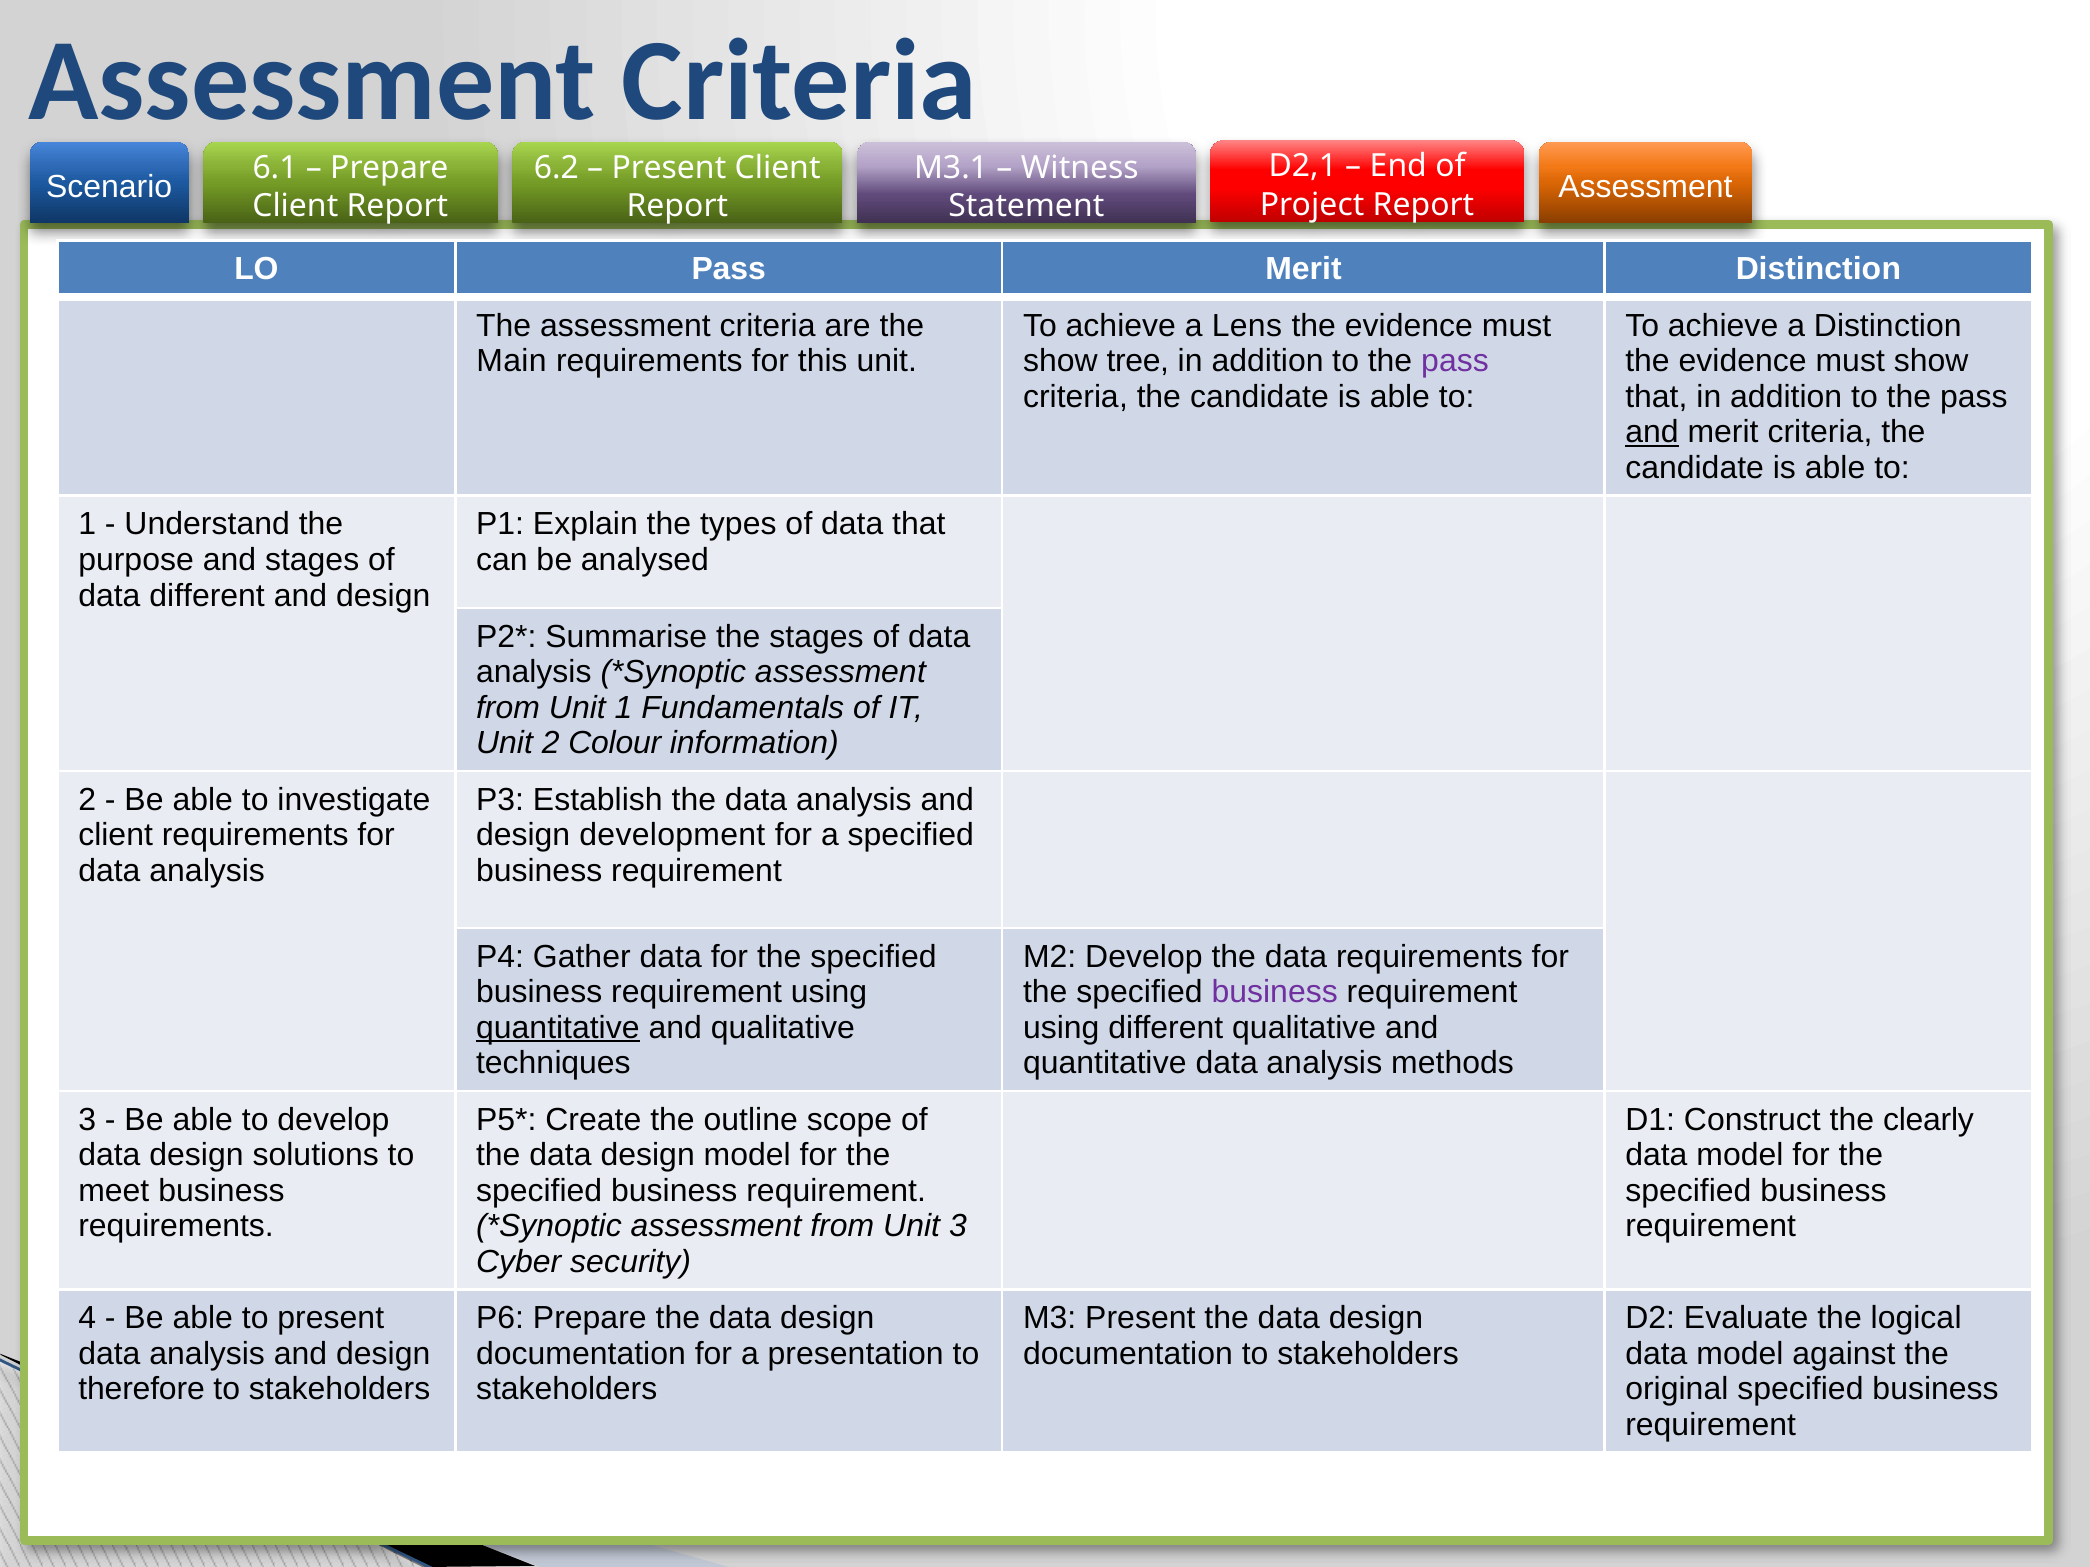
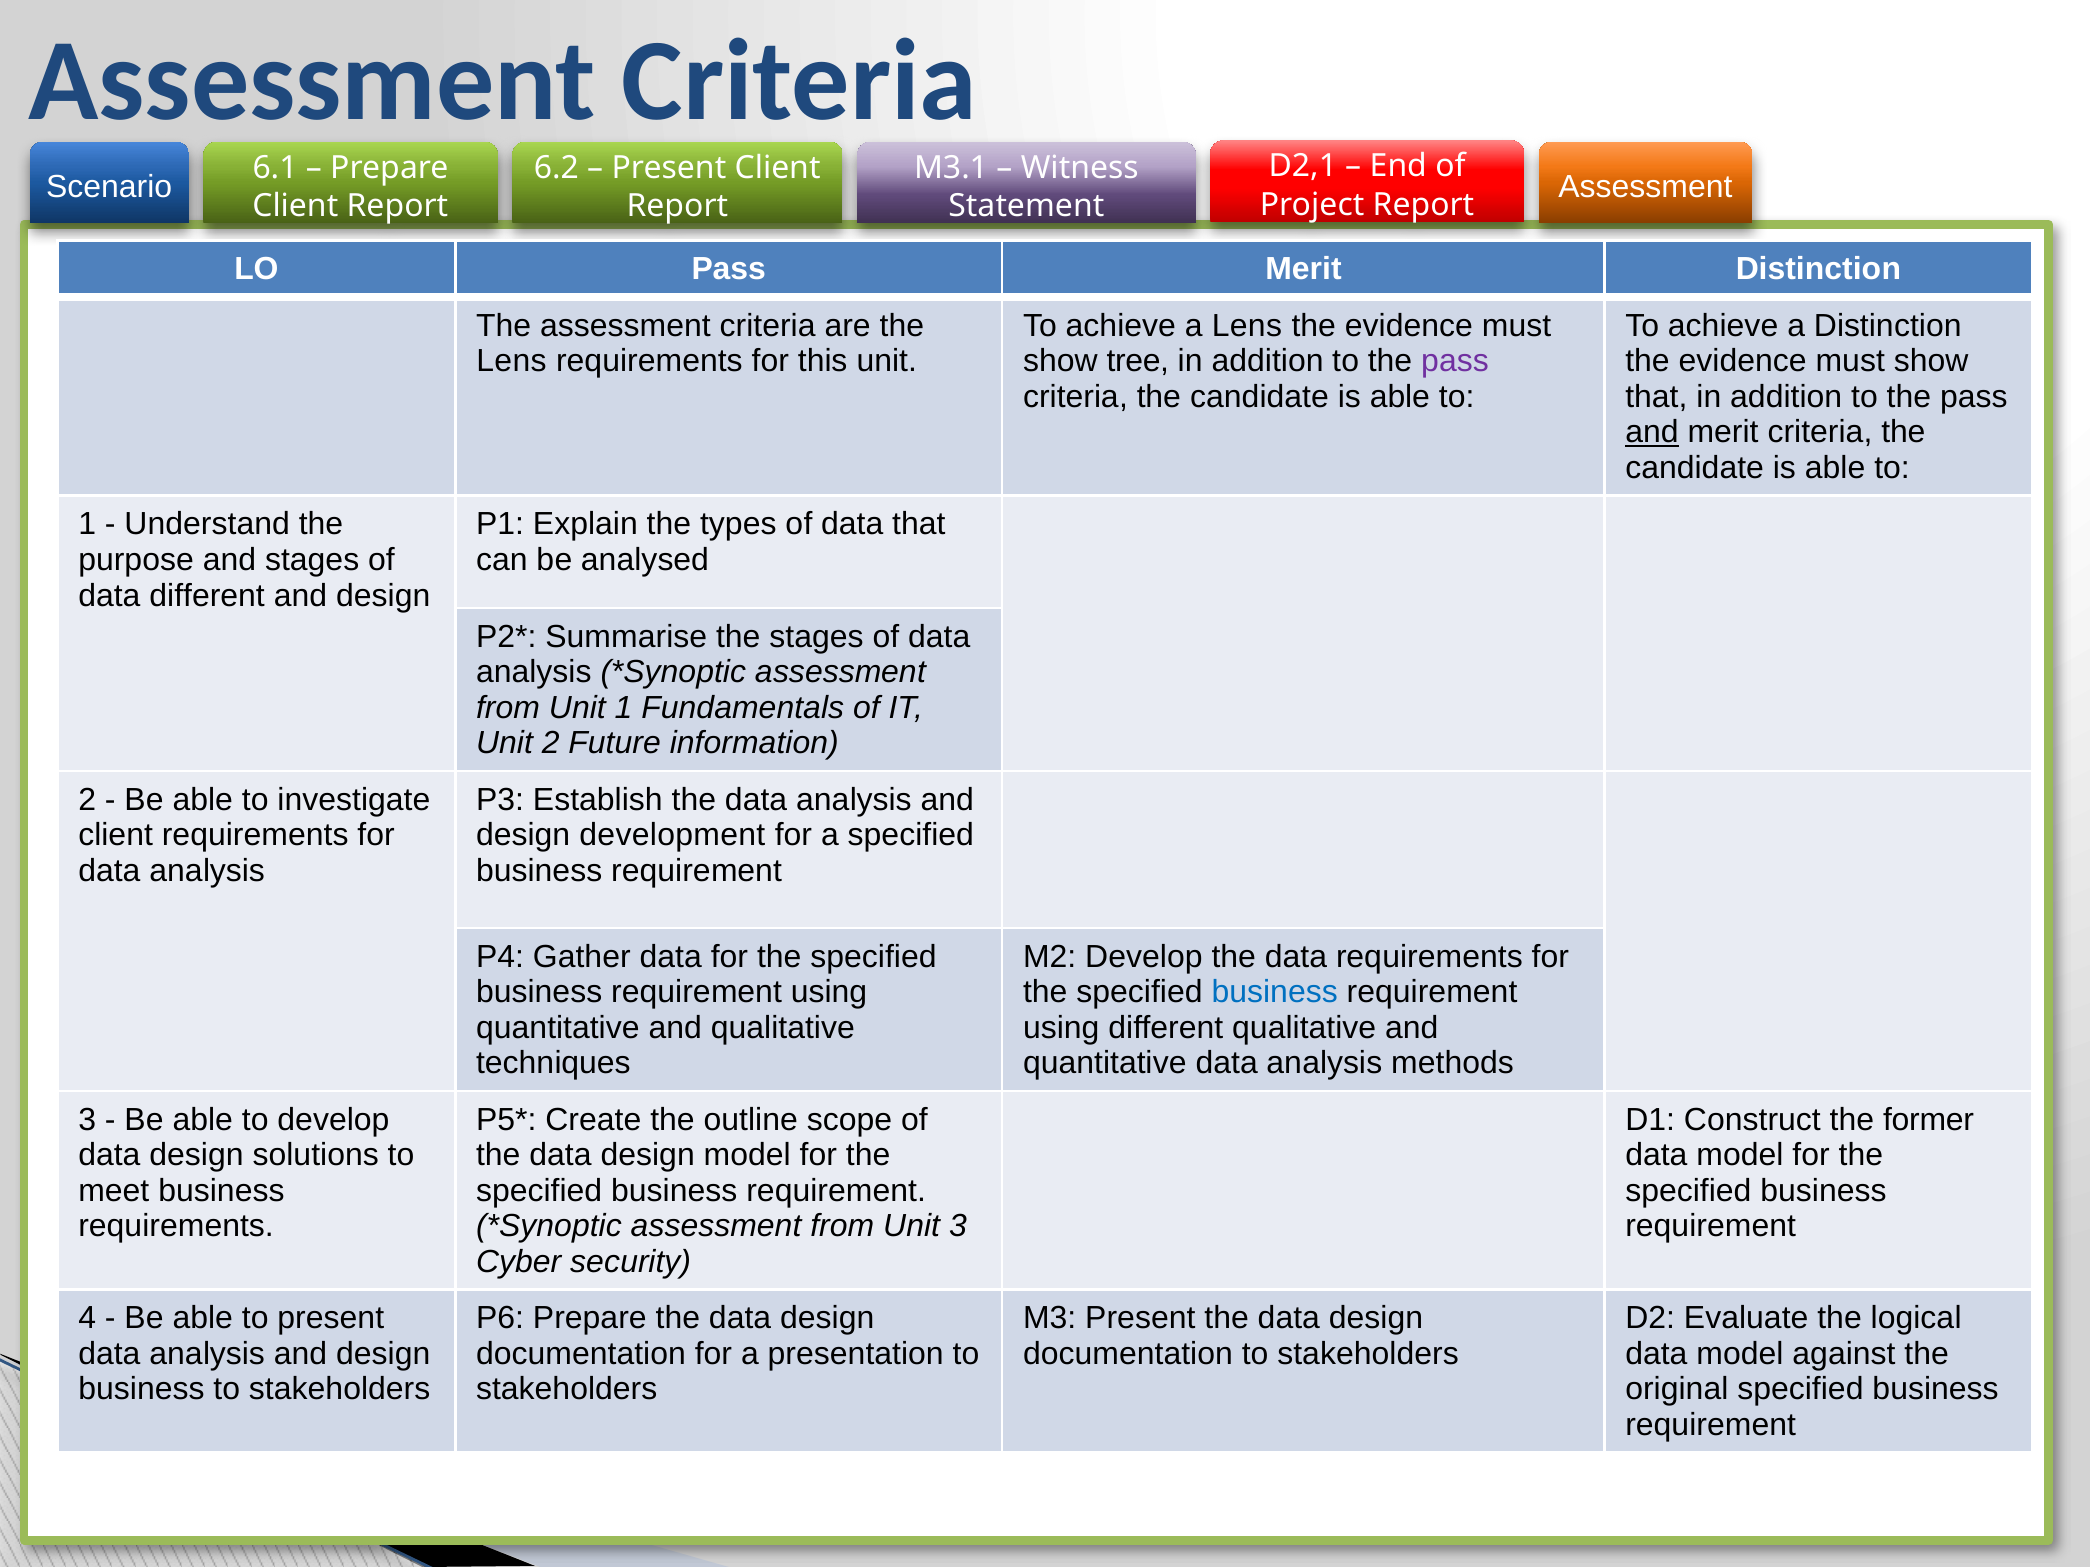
Main: Main -> Lens (511, 361)
Colour: Colour -> Future (615, 744)
business colour: purple -> blue (1275, 992)
quantitative underline: present -> none (558, 1028)
clearly: clearly -> former (1929, 1120)
therefore: therefore -> business (142, 1390)
